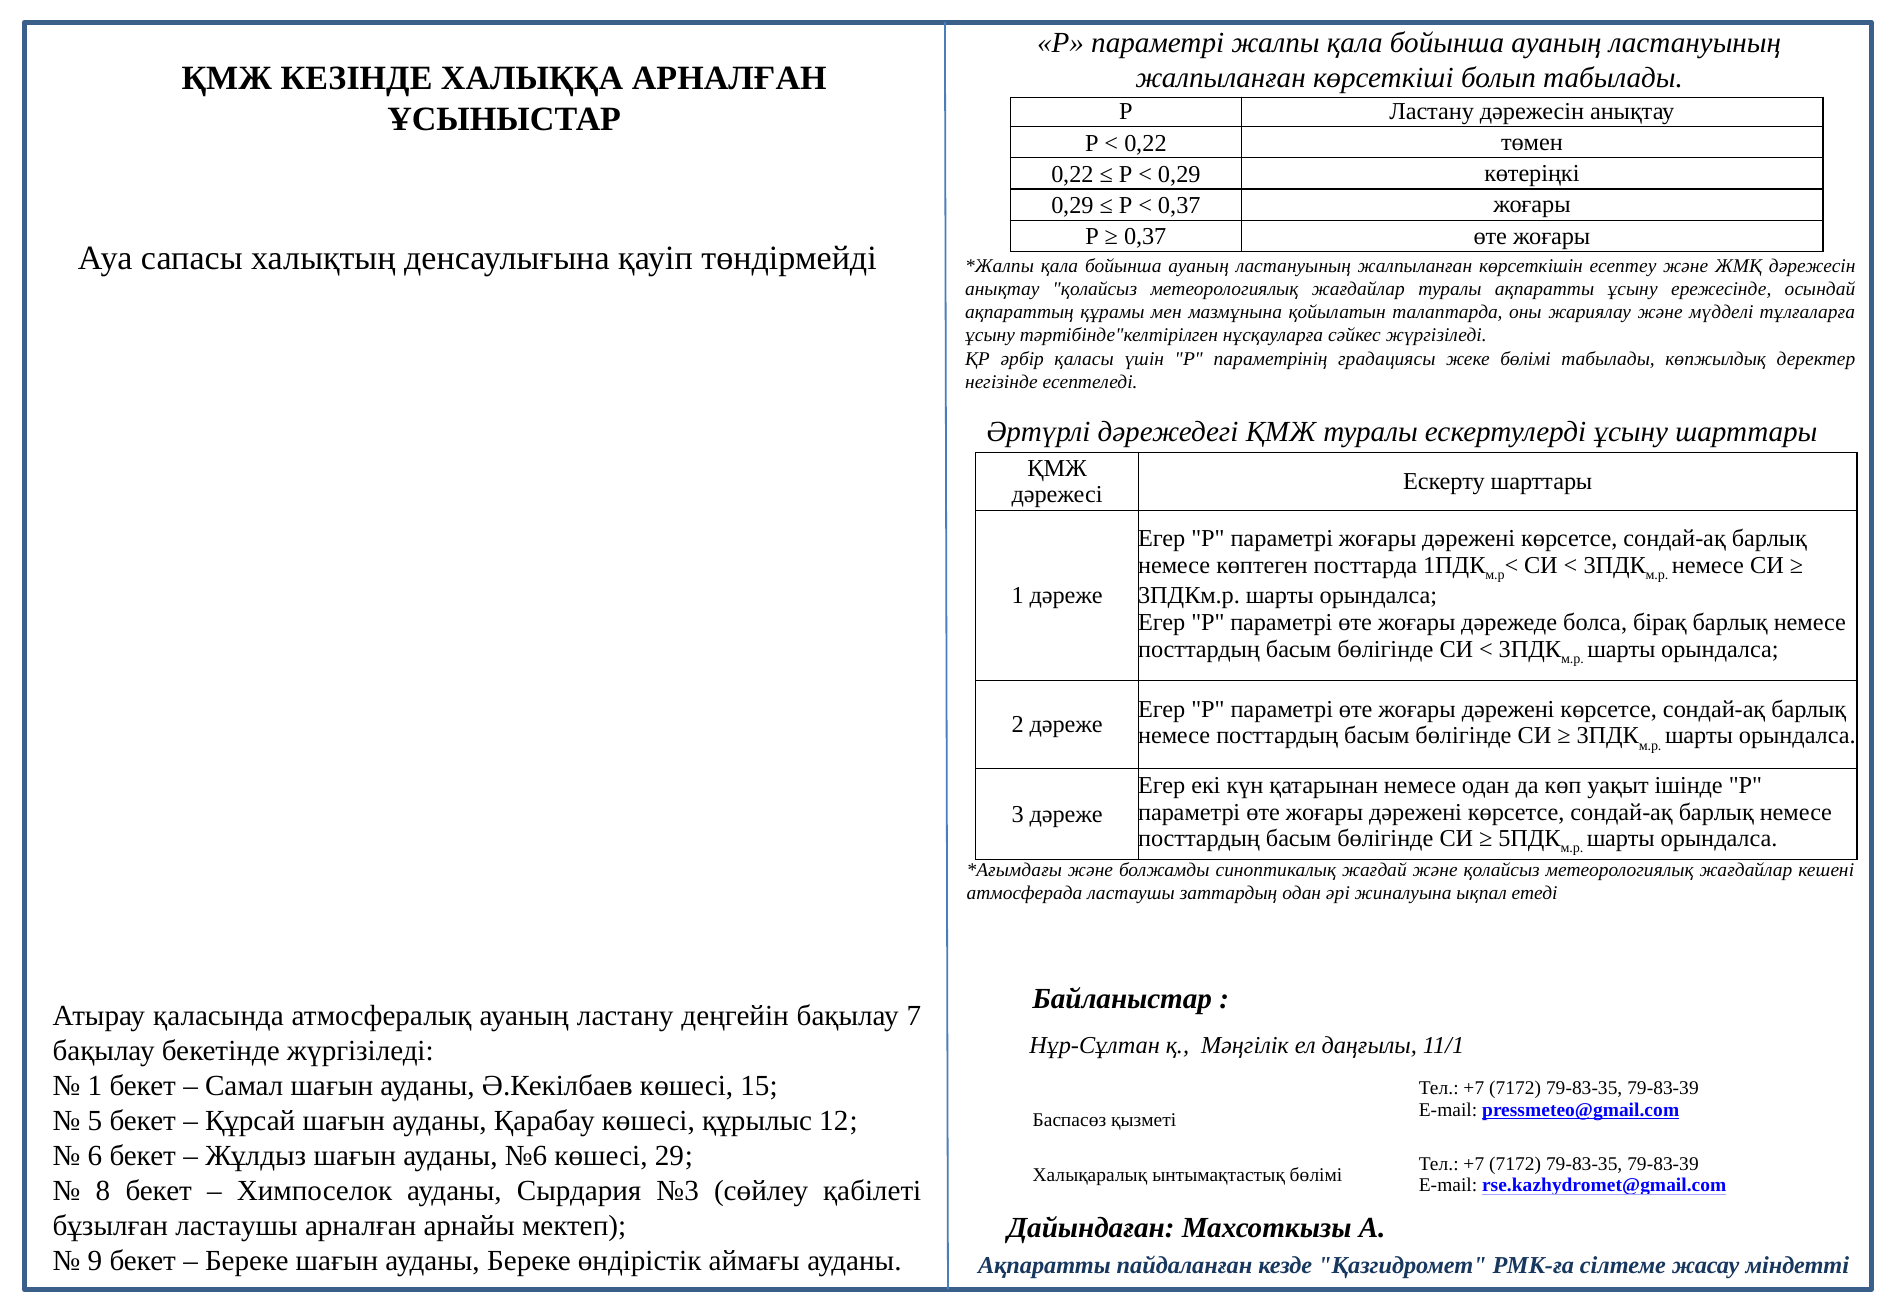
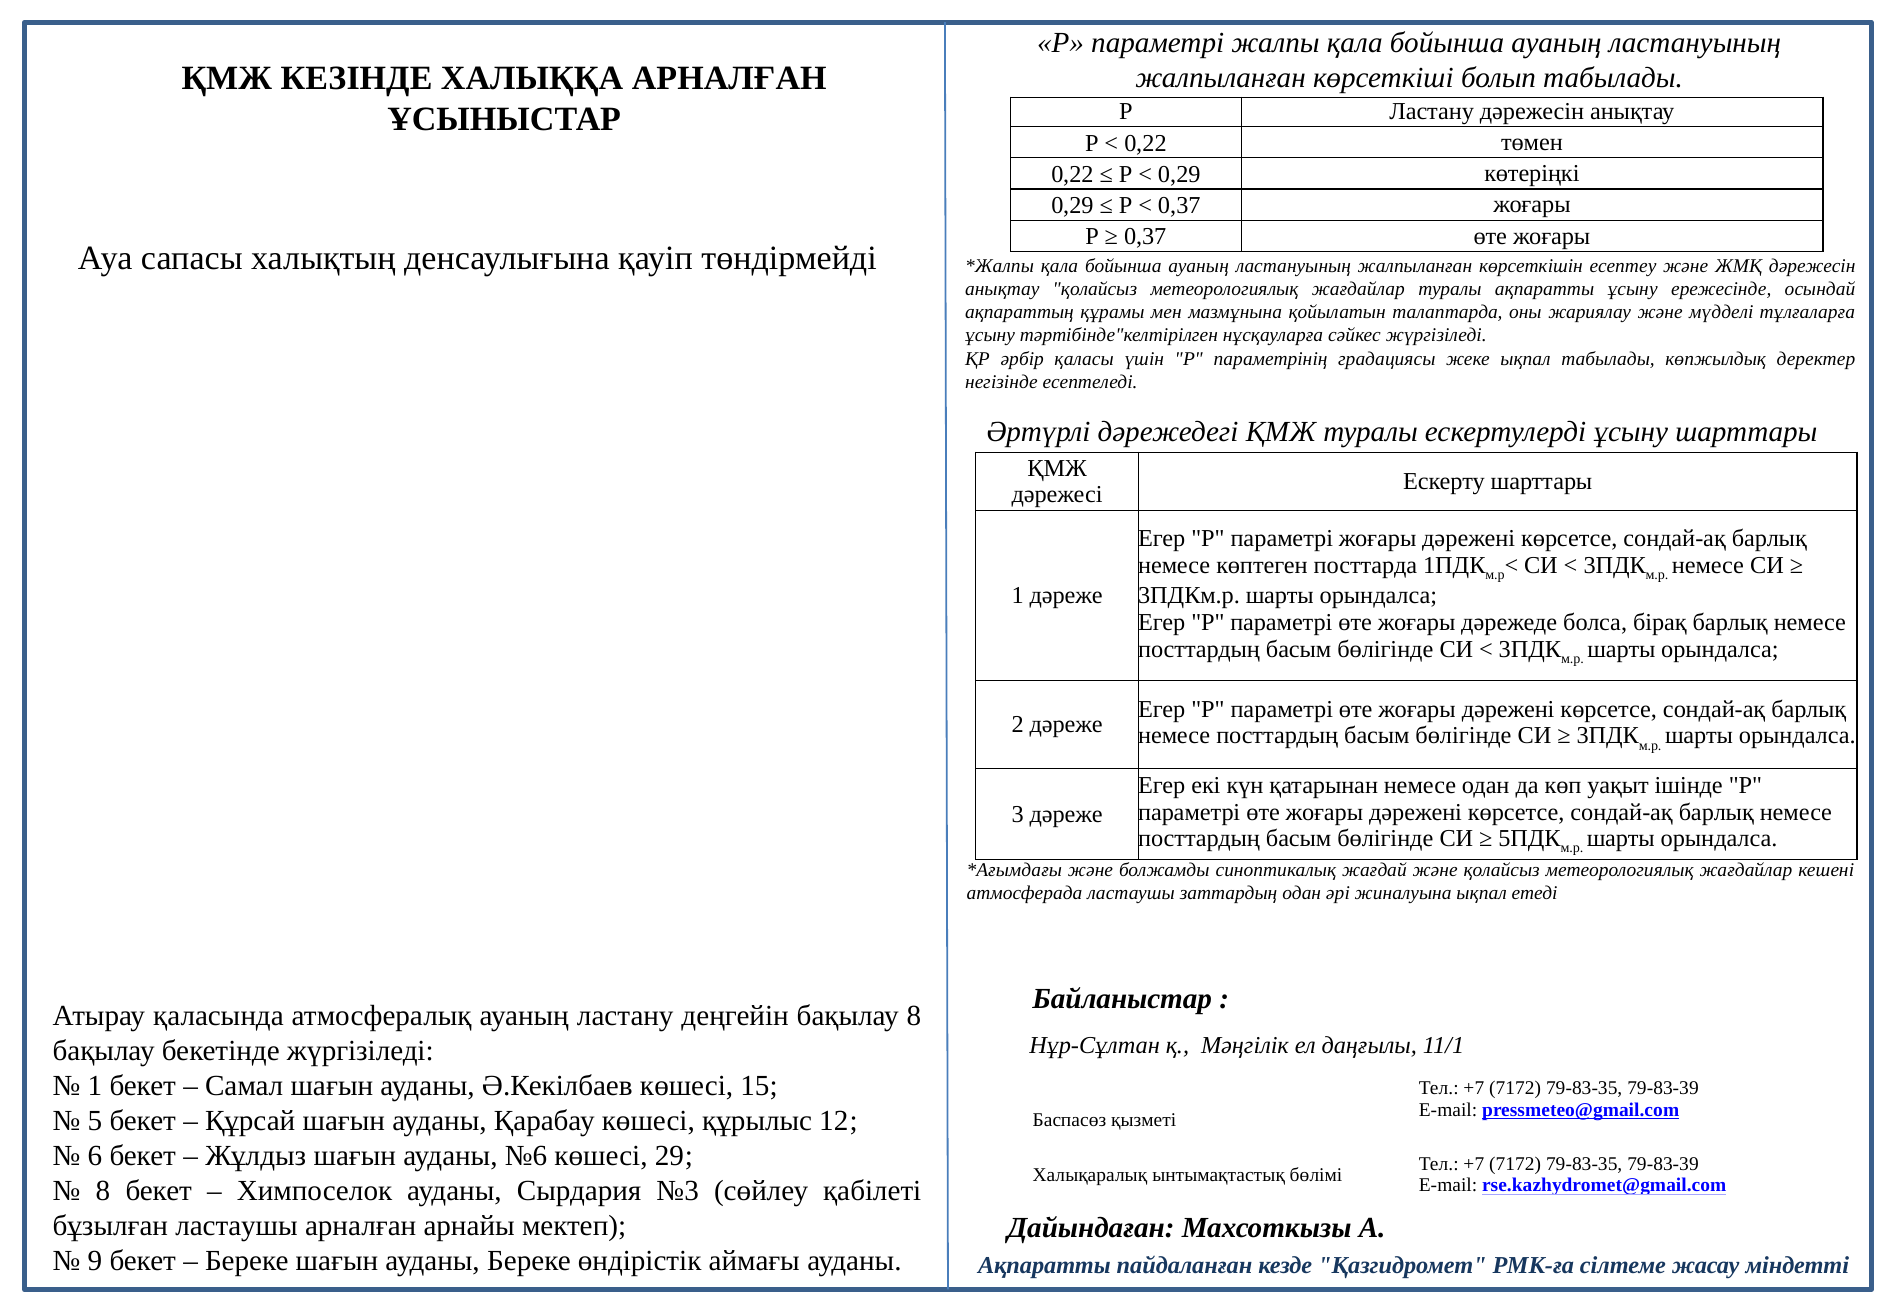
жеке бөлімі: бөлімі -> ықпал (1525, 359)
бақылау 7: 7 -> 8 (914, 1016)
